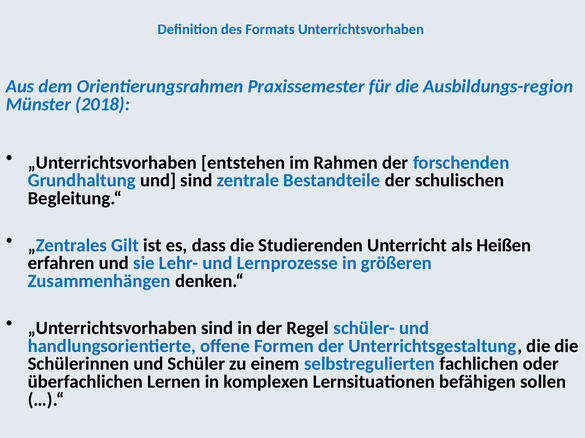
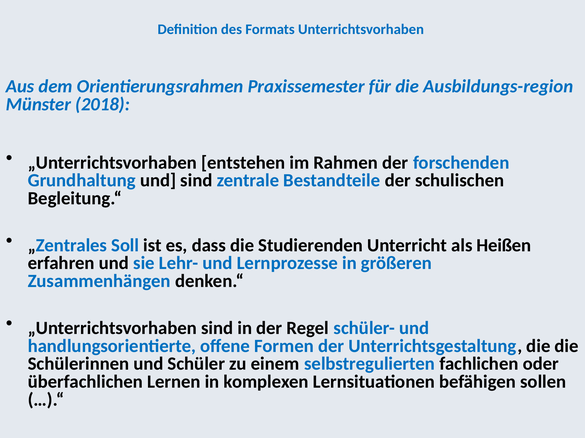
Gilt: Gilt -> Soll (125, 246)
